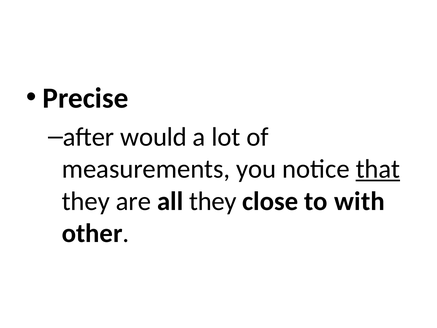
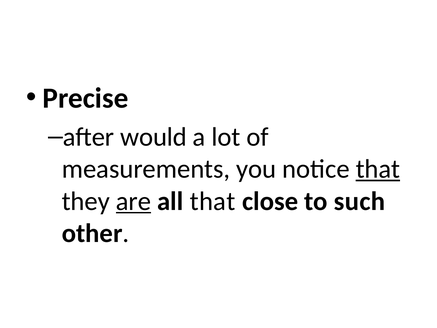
are underline: none -> present (133, 201)
all they: they -> that (213, 201)
with: with -> such (360, 201)
